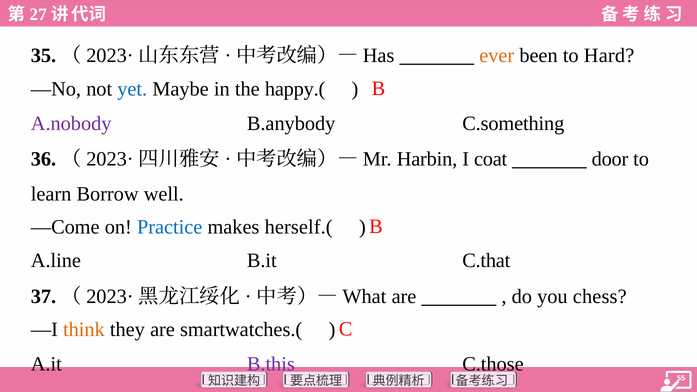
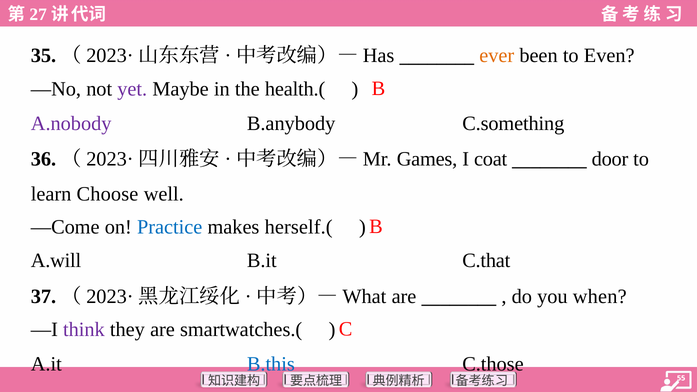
Hard: Hard -> Even (609, 56)
yet colour: blue -> purple (132, 89)
happy.(: happy.( -> health.( (295, 89)
Harbin: Harbin -> Games (427, 159)
Borrow: Borrow -> Choose (107, 194)
A.line: A.line -> A.will (56, 261)
chess: chess -> when (600, 296)
think colour: orange -> purple (84, 330)
B.this colour: purple -> blue (271, 364)
